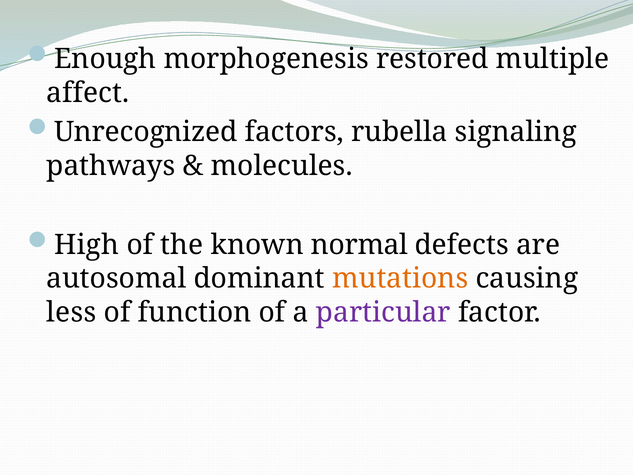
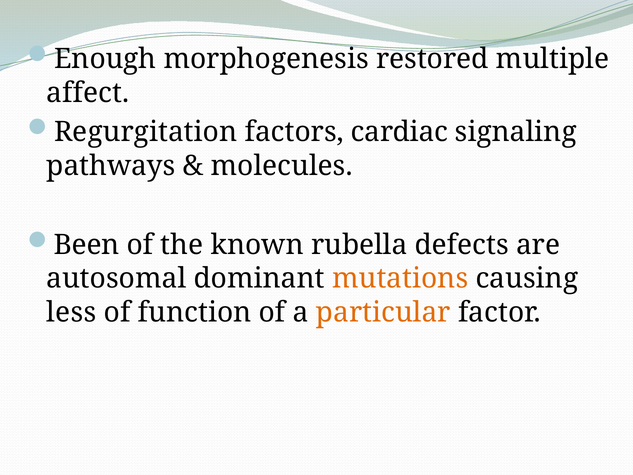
Unrecognized: Unrecognized -> Regurgitation (146, 132)
rubella: rubella -> cardiac (400, 132)
High: High -> Been (87, 245)
normal: normal -> rubella (359, 245)
particular colour: purple -> orange (383, 312)
